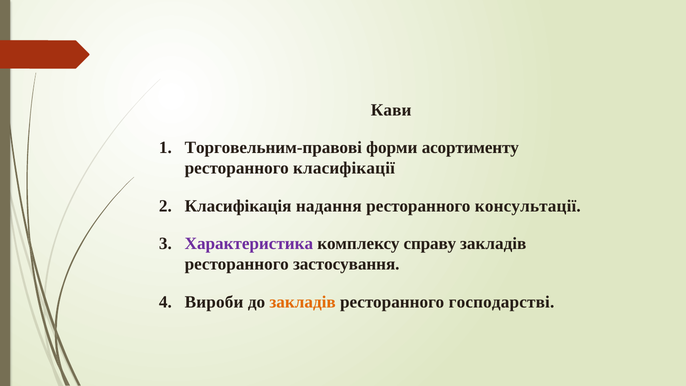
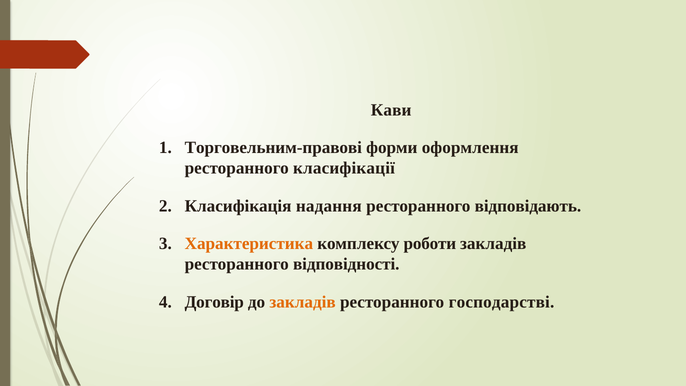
асортименту: асортименту -> оформлення (470, 148)
консультації: консультації -> відповідають (528, 206)
Характеристика colour: purple -> orange (249, 244)
справу: справу -> роботи (430, 244)
застосування: застосування -> відповідності (346, 264)
Вироби: Вироби -> Договір (214, 302)
